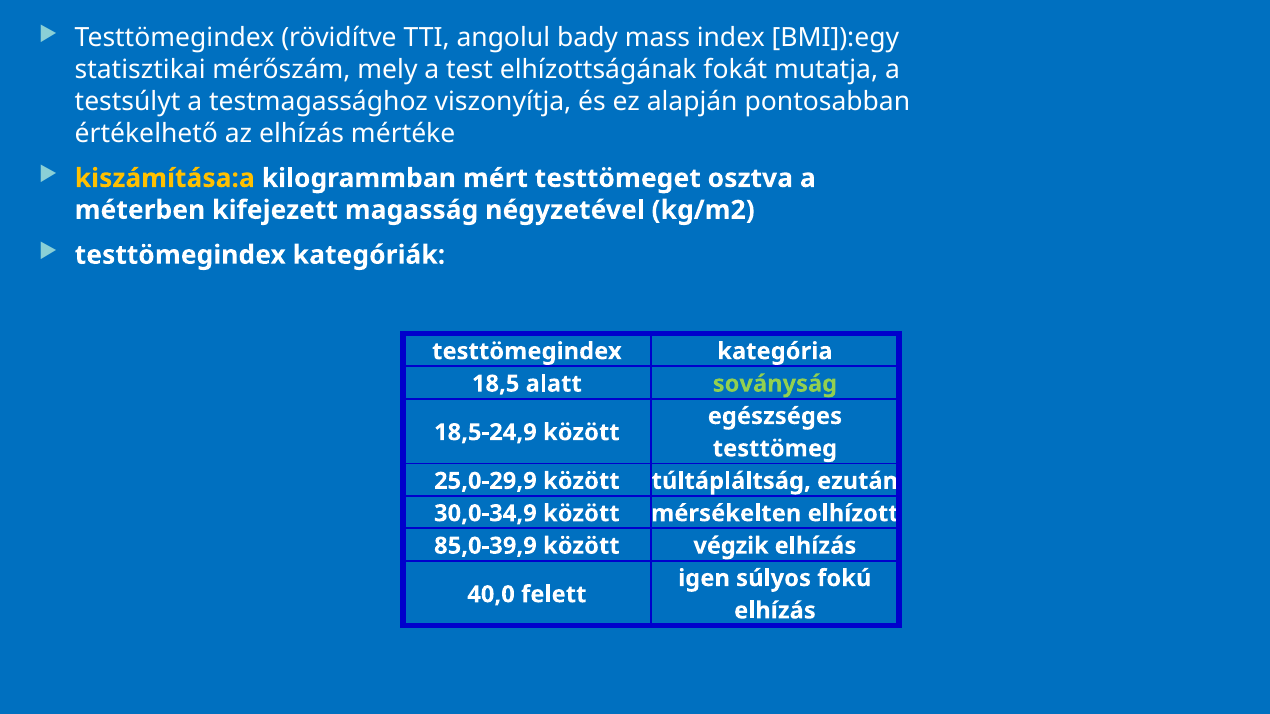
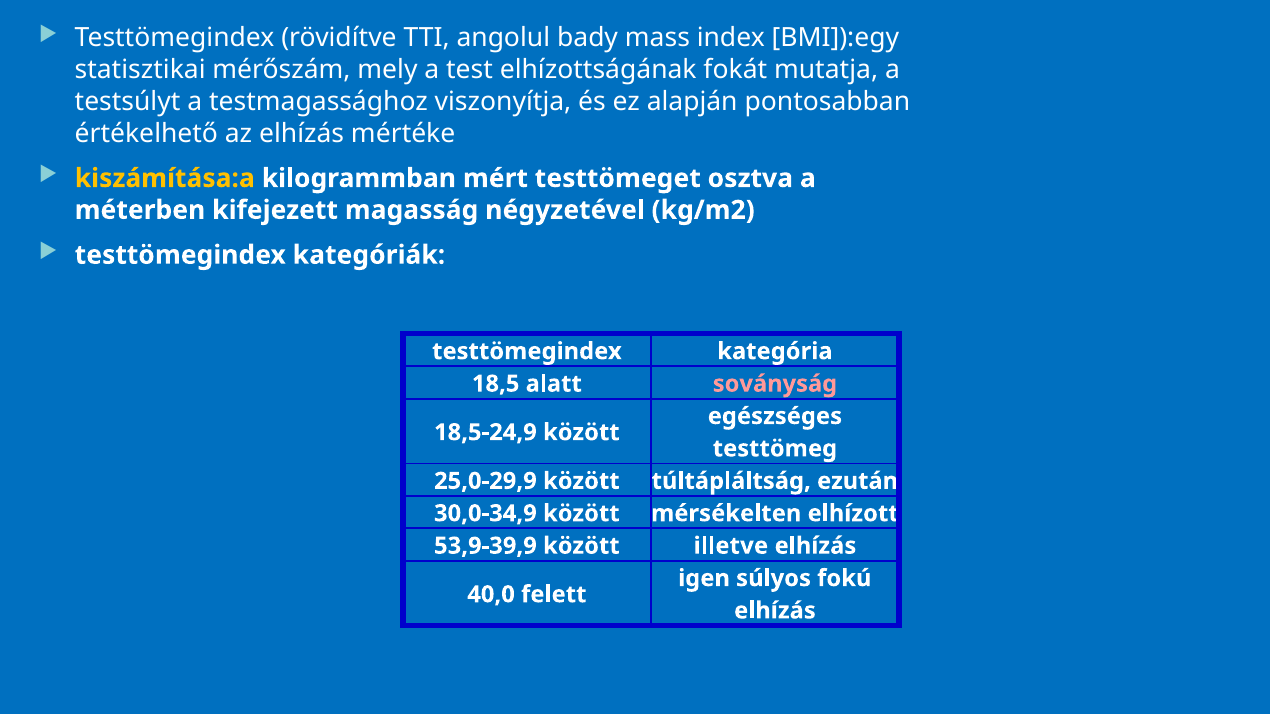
soványság colour: light green -> pink (775, 384)
85,0-39,9: 85,0-39,9 -> 53,9-39,9 (485, 546)
végzik: végzik -> illetve (731, 546)
